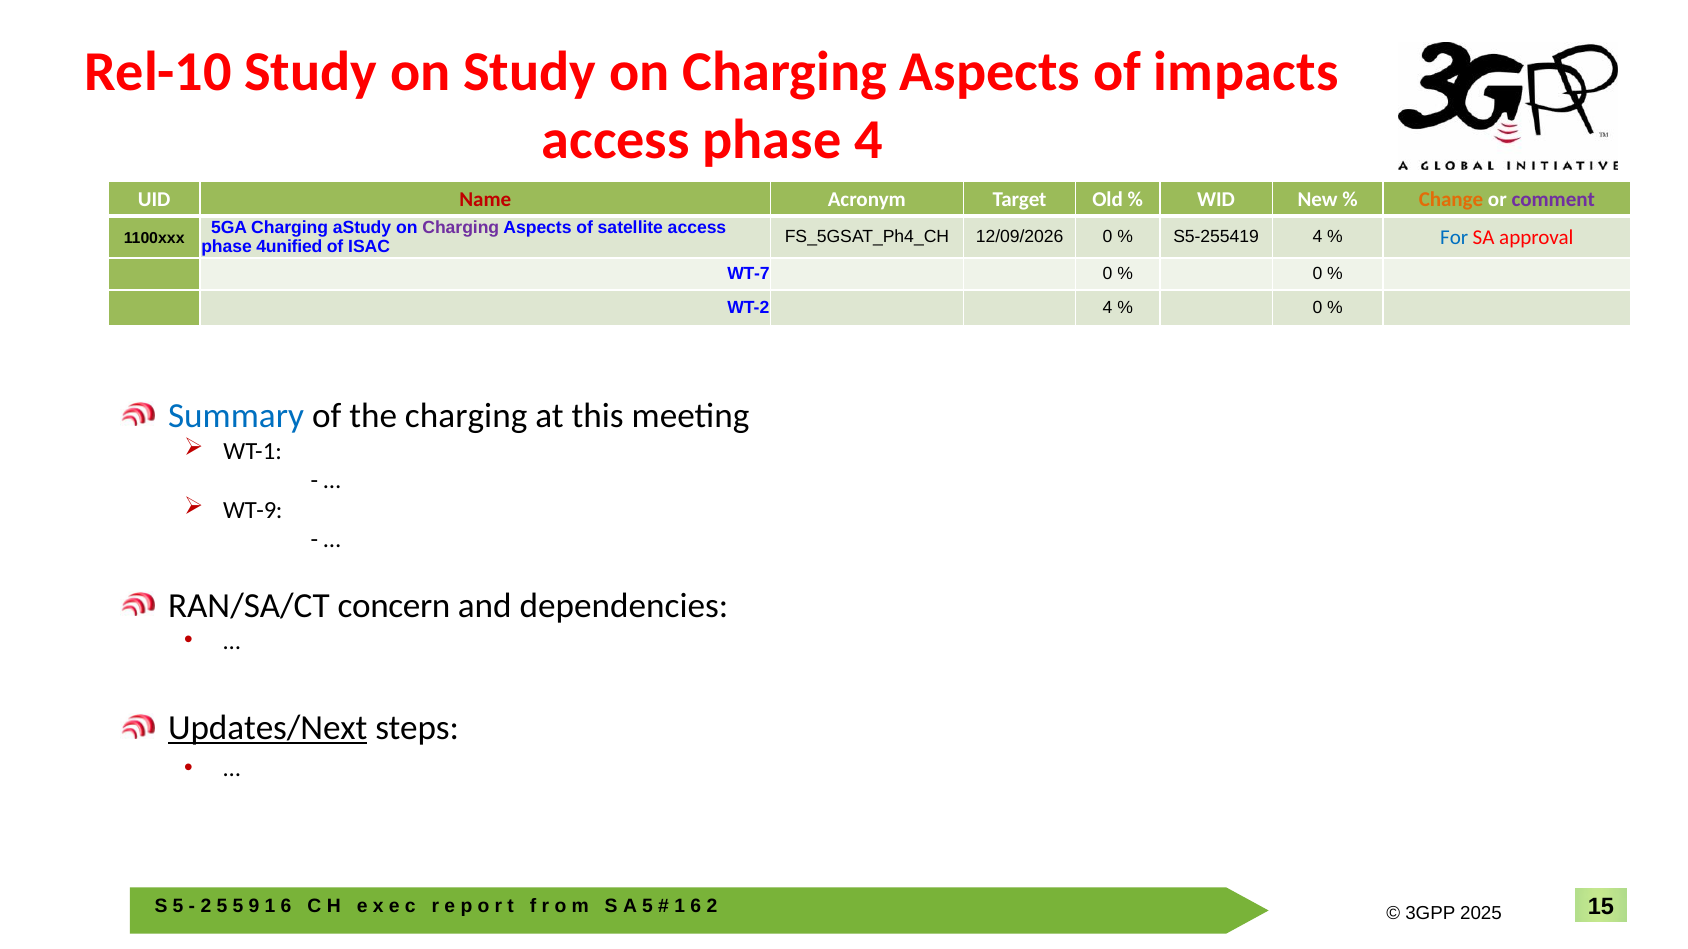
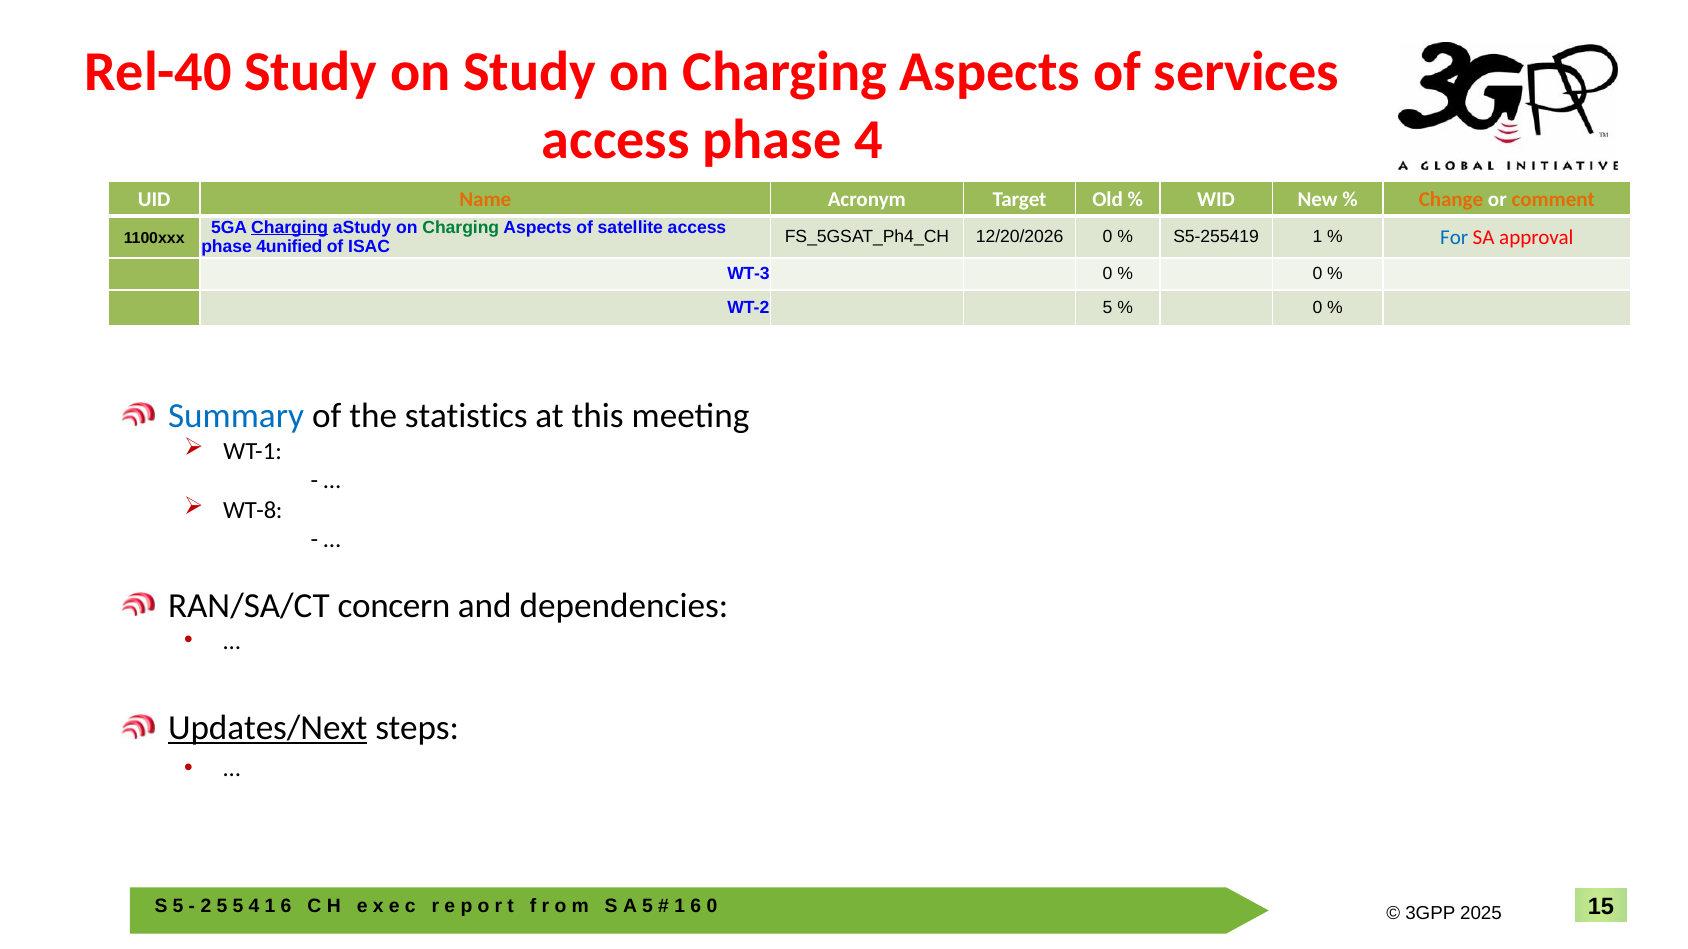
Rel-10: Rel-10 -> Rel-40 (158, 72)
impacts: impacts -> services (1246, 72)
Name colour: red -> orange (485, 200)
comment colour: purple -> orange (1553, 200)
Charging underline: none -> present (290, 227)
Charging colour: purple -> green (461, 227)
12/09/2026: 12/09/2026 -> 12/20/2026 (1020, 237)
S5-255419 4: 4 -> 1 (1318, 237)
WT-7: WT-7 -> WT-3 (748, 274)
WT-2 4: 4 -> 5 (1108, 308)
the charging: charging -> statistics (466, 416)
WT-9: WT-9 -> WT-8 (253, 510)
9: 9 -> 4 (254, 907)
2: 2 -> 0 (712, 907)
